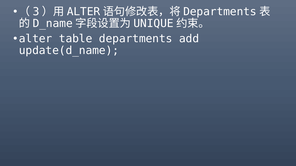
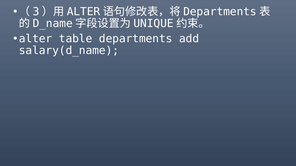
update(d_name: update(d_name -> salary(d_name (69, 51)
